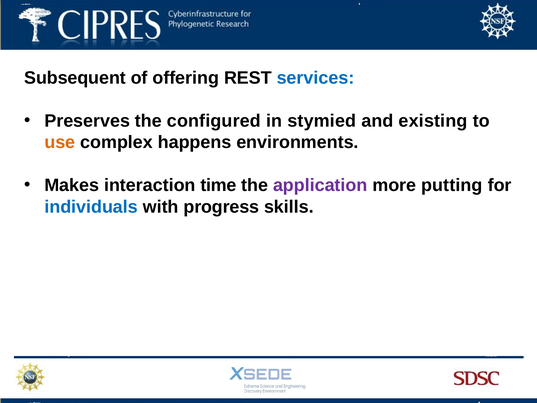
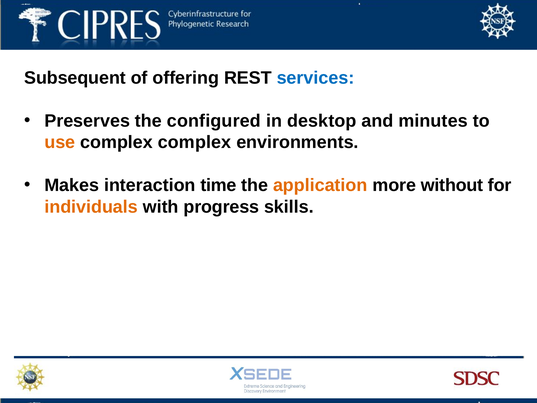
stymied: stymied -> desktop (322, 121)
existing: existing -> minutes (433, 121)
complex happens: happens -> complex (195, 142)
application colour: purple -> orange (320, 185)
putting: putting -> without (452, 185)
individuals colour: blue -> orange (91, 207)
